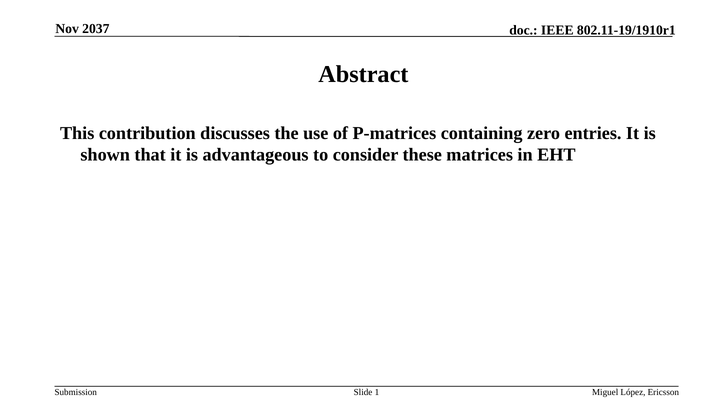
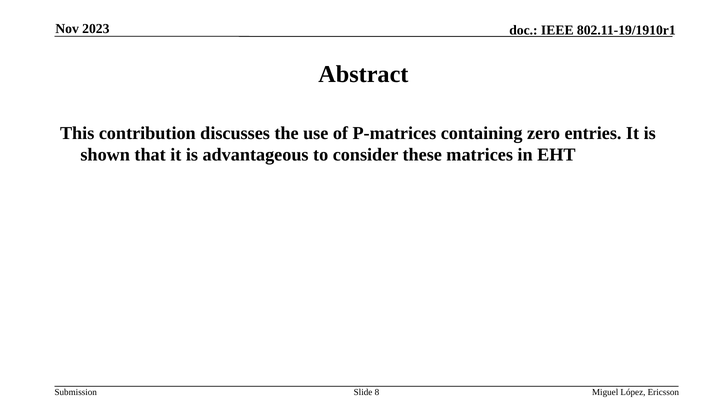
2037: 2037 -> 2023 (96, 29)
1: 1 -> 8 (377, 392)
